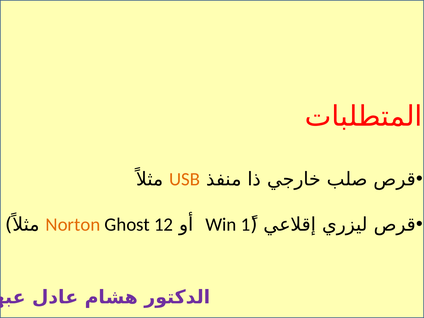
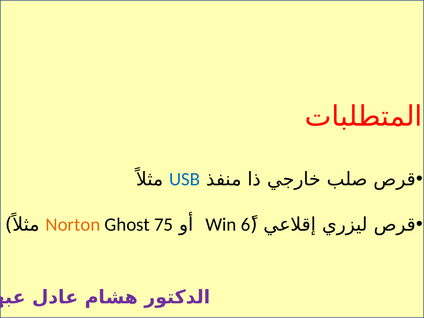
USB colour: orange -> blue (185, 179)
12: 12 -> 75 (164, 225)
1: 1 -> 6 (245, 225)
